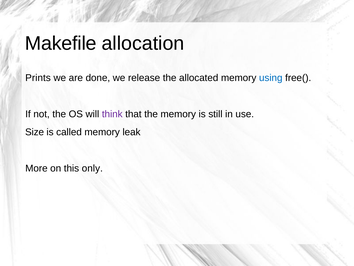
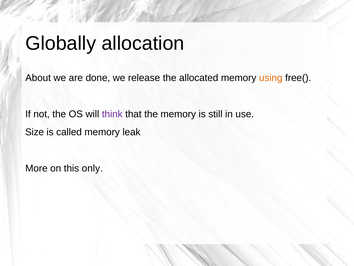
Makefile: Makefile -> Globally (61, 43)
Prints: Prints -> About (38, 78)
using colour: blue -> orange (271, 78)
